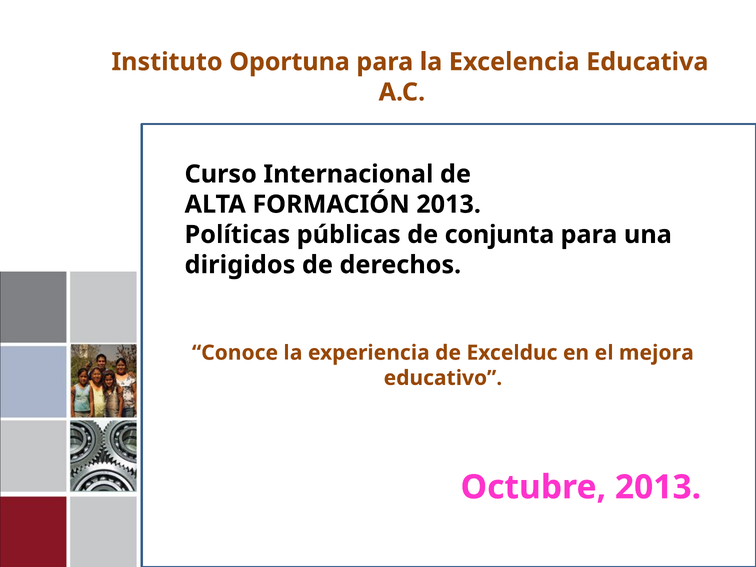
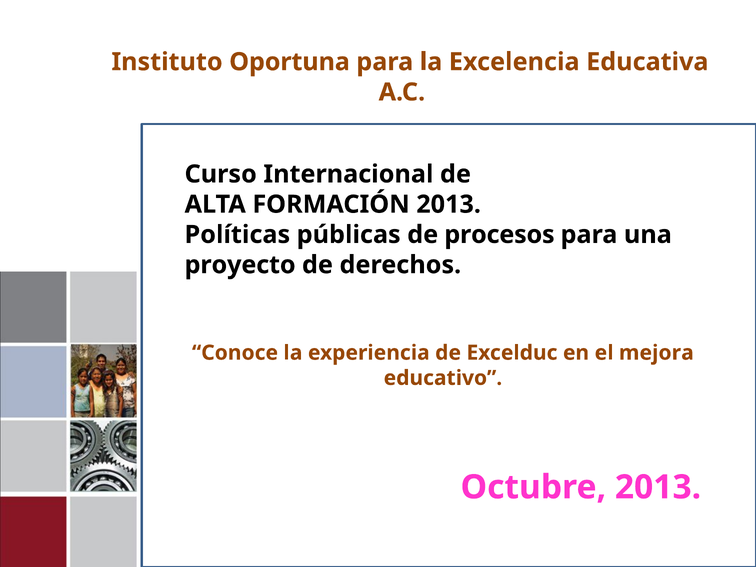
conjunta: conjunta -> procesos (499, 235)
dirigidos: dirigidos -> proyecto (240, 265)
